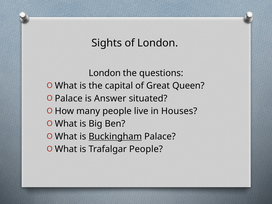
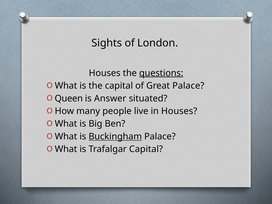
London: London -> Houses (105, 73)
questions underline: none -> present (161, 73)
Great Queen: Queen -> Palace (188, 86)
Palace: Palace -> Queen (69, 98)
Trafalgar People: People -> Capital (146, 149)
